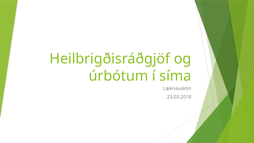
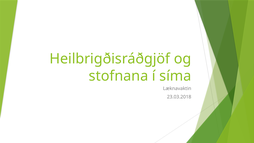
úrbótum: úrbótum -> stofnana (118, 76)
